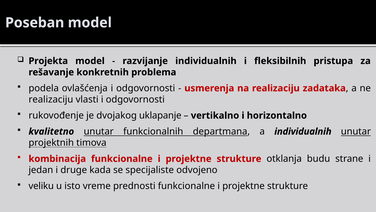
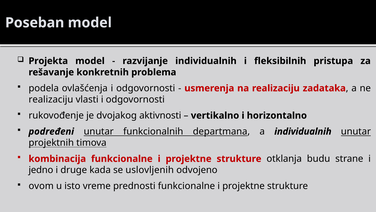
uklapanje: uklapanje -> aktivnosti (160, 115)
kvalitetno: kvalitetno -> podređeni (51, 131)
jedan: jedan -> jedno (41, 170)
specijaliste: specijaliste -> uslovljenih (150, 170)
veliku: veliku -> ovom (41, 186)
